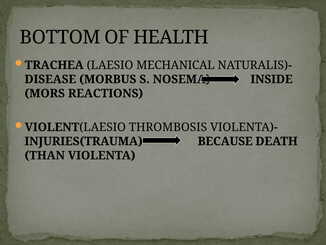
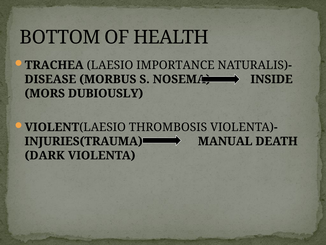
MECHANICAL: MECHANICAL -> IMPORTANCE (175, 65)
REACTIONS: REACTIONS -> DUBIOUSLY (106, 93)
BECAUSE: BECAUSE -> MANUAL (225, 141)
THAN: THAN -> DARK (45, 155)
